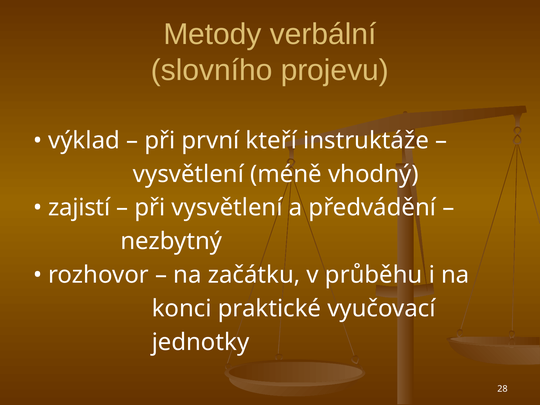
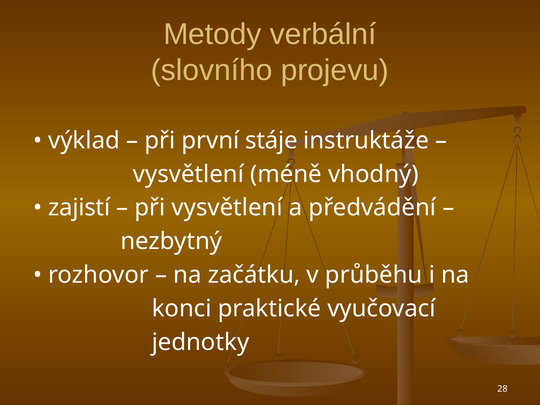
kteří: kteří -> stáje (271, 140)
